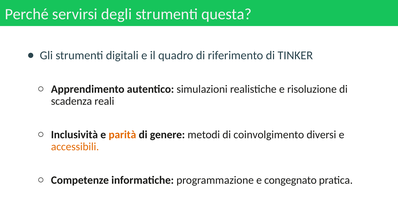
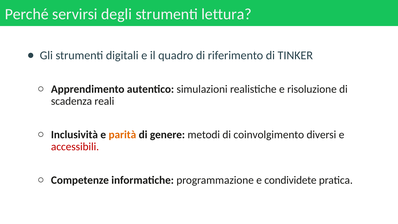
questa: questa -> lettura (227, 14)
accessibili colour: orange -> red (75, 147)
congegnato: congegnato -> condividete (290, 180)
